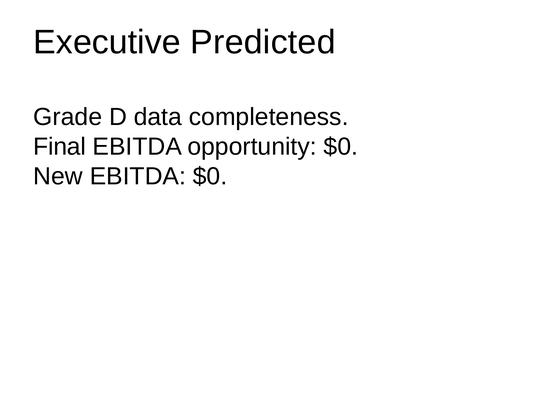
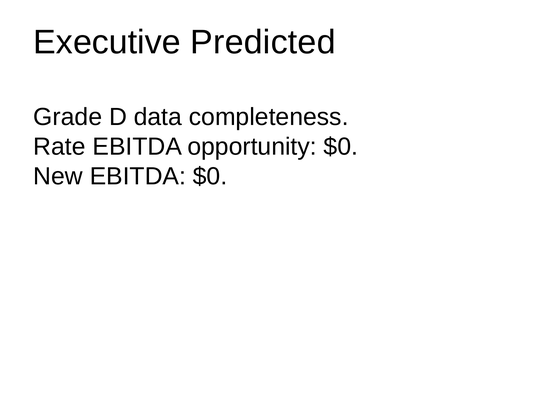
Final: Final -> Rate (59, 147)
